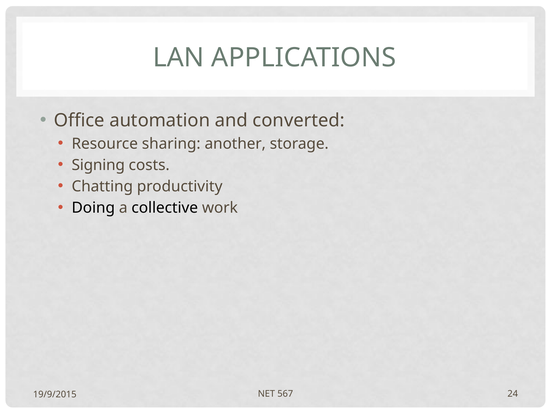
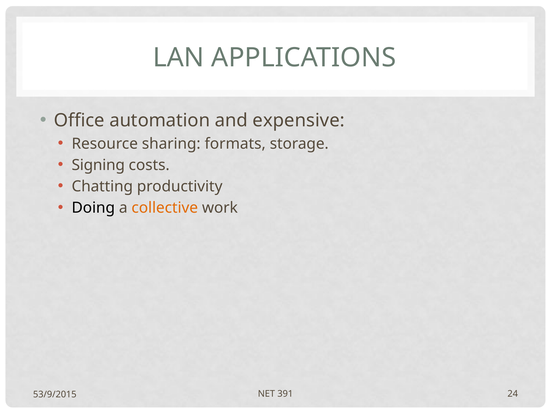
converted: converted -> expensive (299, 121)
another: another -> formats (235, 144)
collective colour: black -> orange (165, 208)
567: 567 -> 391 (285, 394)
19/9/2015: 19/9/2015 -> 53/9/2015 (55, 395)
